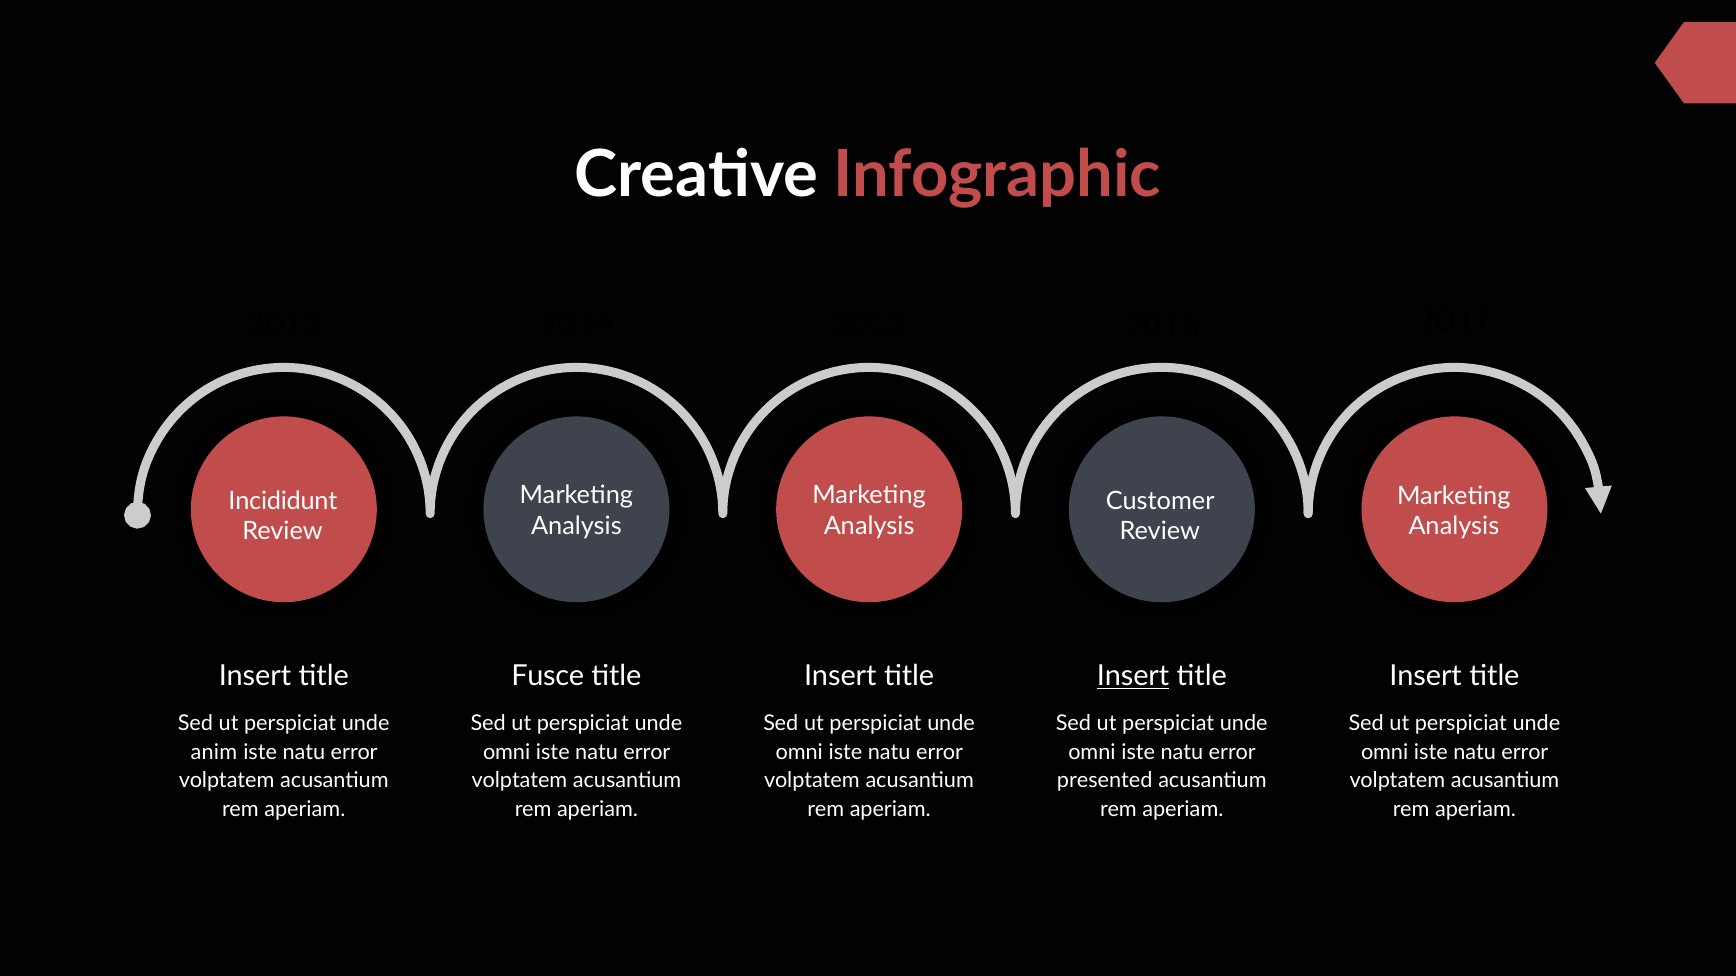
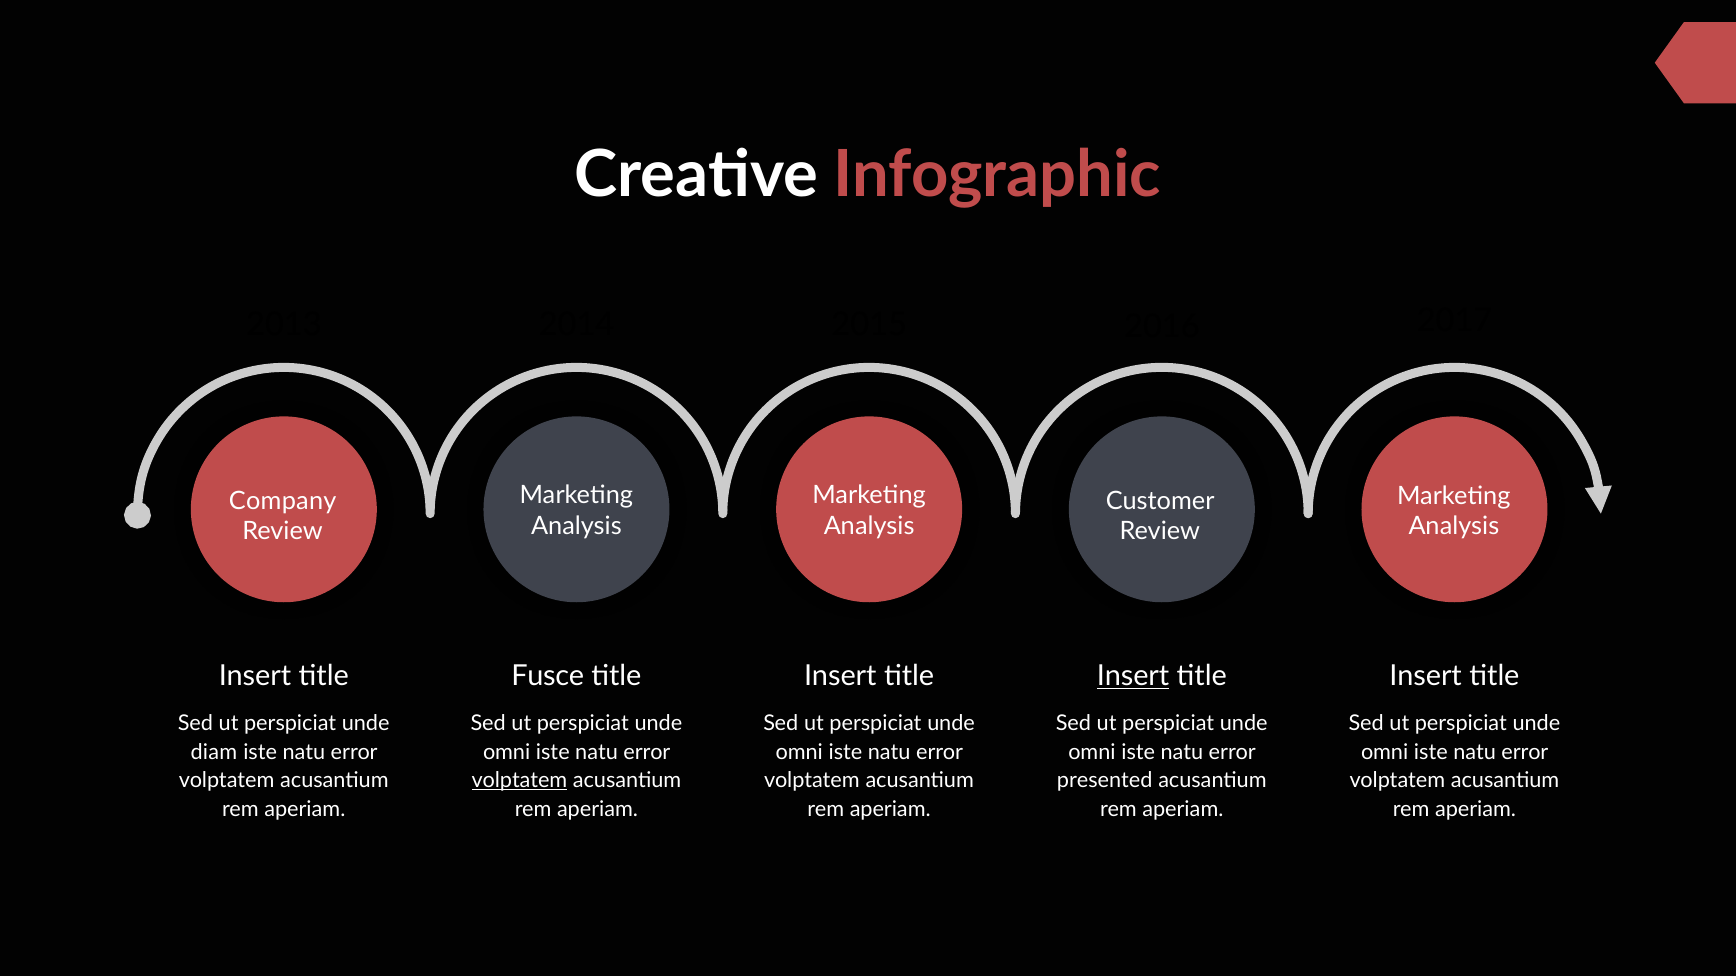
Incididunt: Incididunt -> Company (283, 501)
anim: anim -> diam (214, 752)
volptatem underline: none -> present (519, 781)
